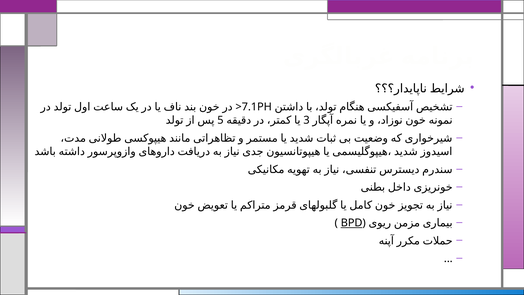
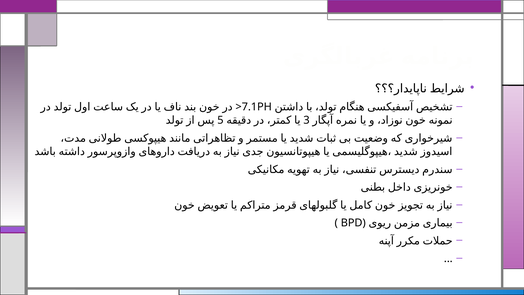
BPD underline: present -> none (352, 223)
